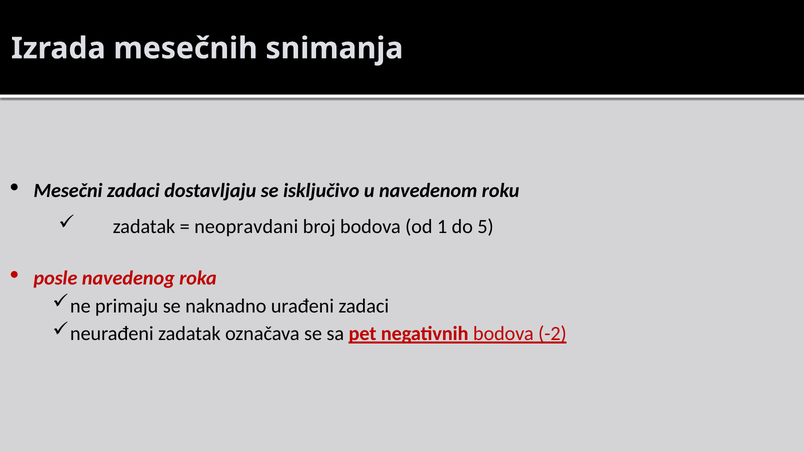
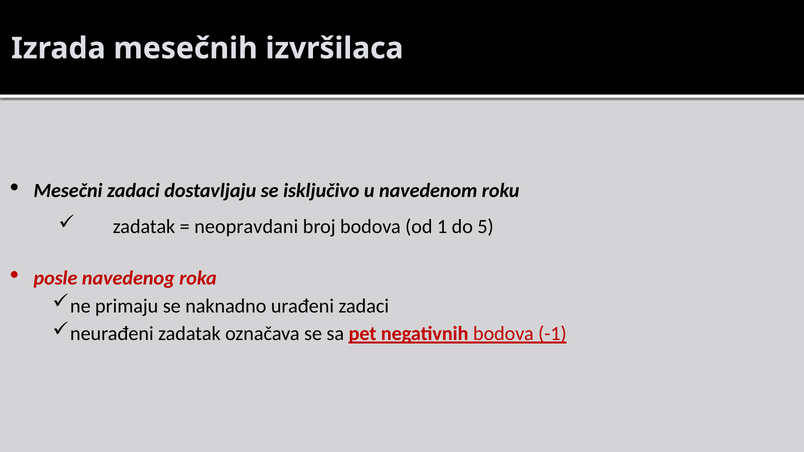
snimanja: snimanja -> izvršilaca (334, 48)
-2: -2 -> -1 (552, 334)
